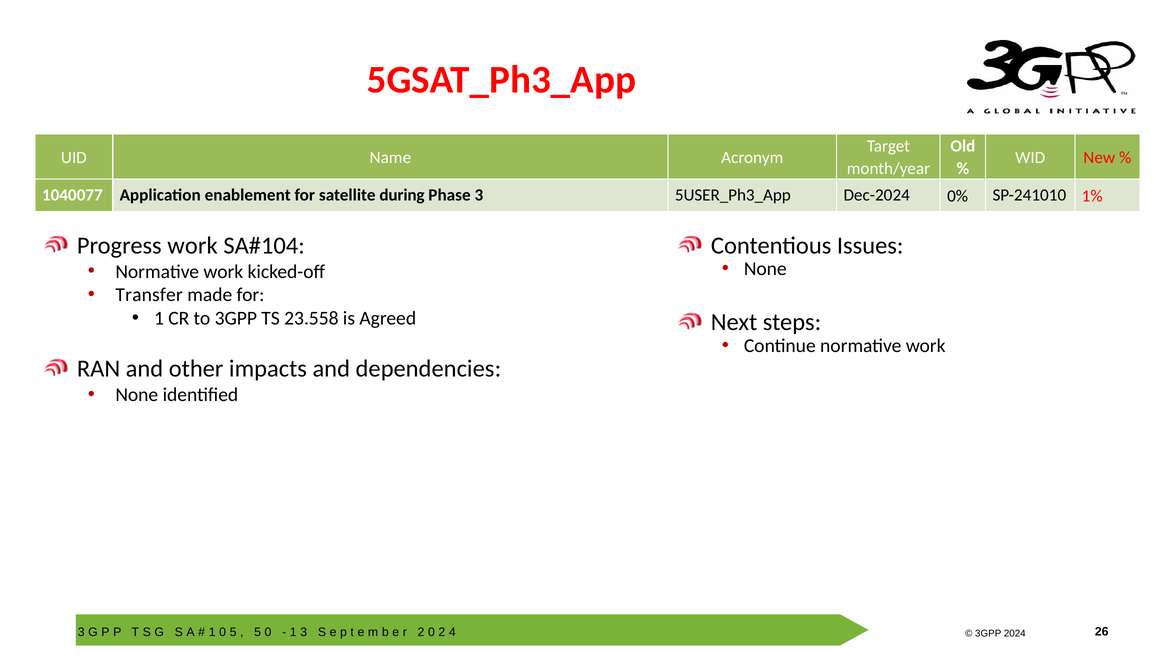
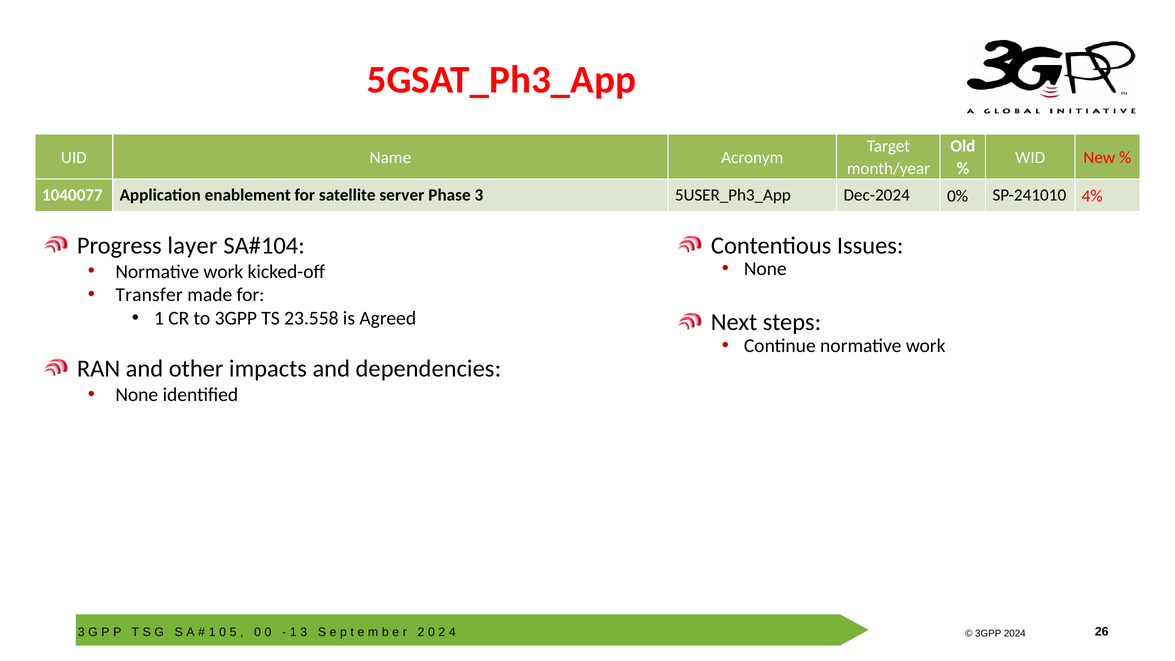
during: during -> server (402, 195)
1%: 1% -> 4% (1092, 196)
Progress work: work -> layer (192, 245)
5: 5 -> 0 (258, 632)
